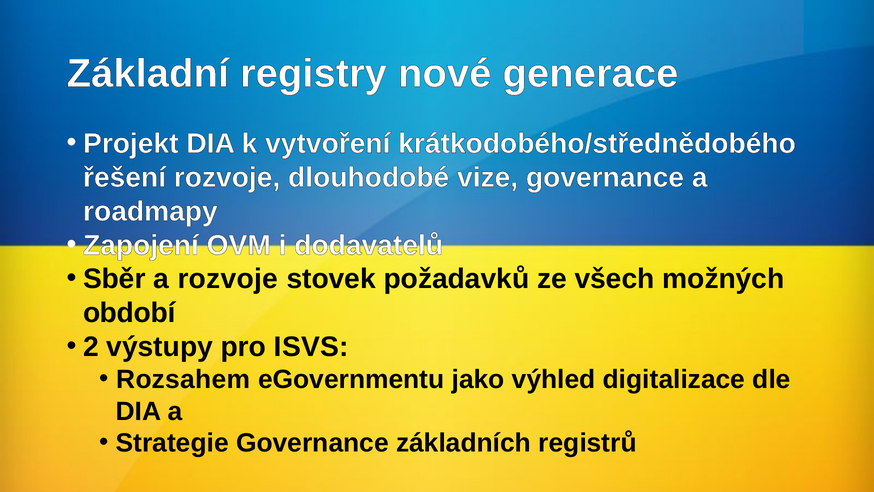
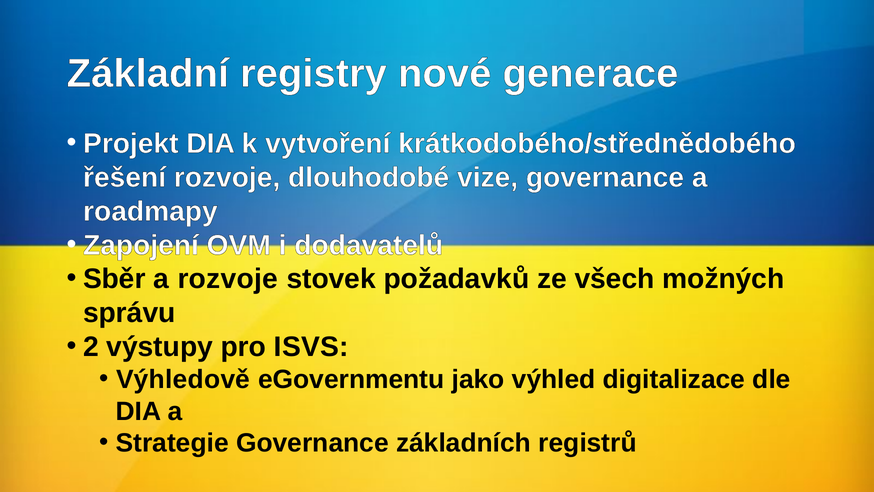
období: období -> správu (129, 313)
Rozsahem: Rozsahem -> Výhledově (183, 379)
